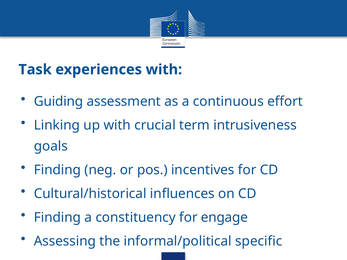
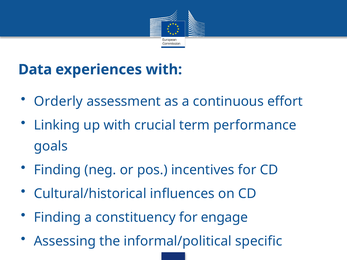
Task: Task -> Data (35, 70)
Guiding: Guiding -> Orderly (58, 101)
intrusiveness: intrusiveness -> performance (255, 125)
